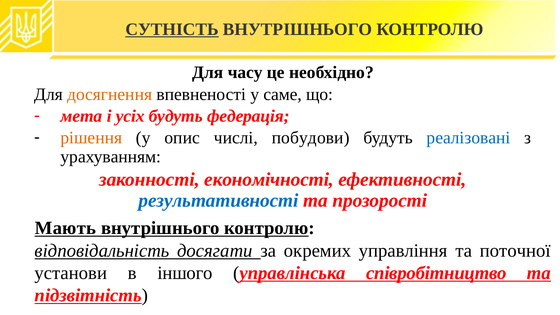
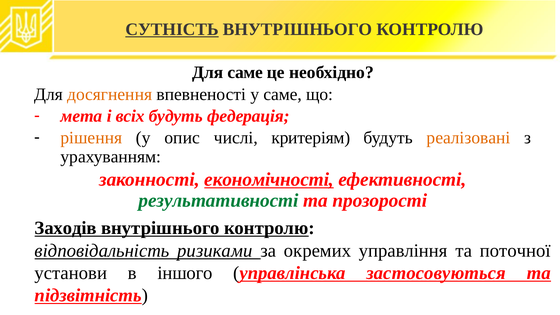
Для часу: часу -> саме (245, 72)
усіх: усіх -> всіх (130, 116)
побудови: побудови -> критеріям (311, 138)
реалізовані colour: blue -> orange (468, 138)
економічності underline: none -> present (269, 180)
результативності colour: blue -> green (219, 200)
Мають: Мають -> Заходів (66, 228)
досягати: досягати -> ризиками (215, 251)
співробітництво: співробітництво -> застосовуються (436, 273)
